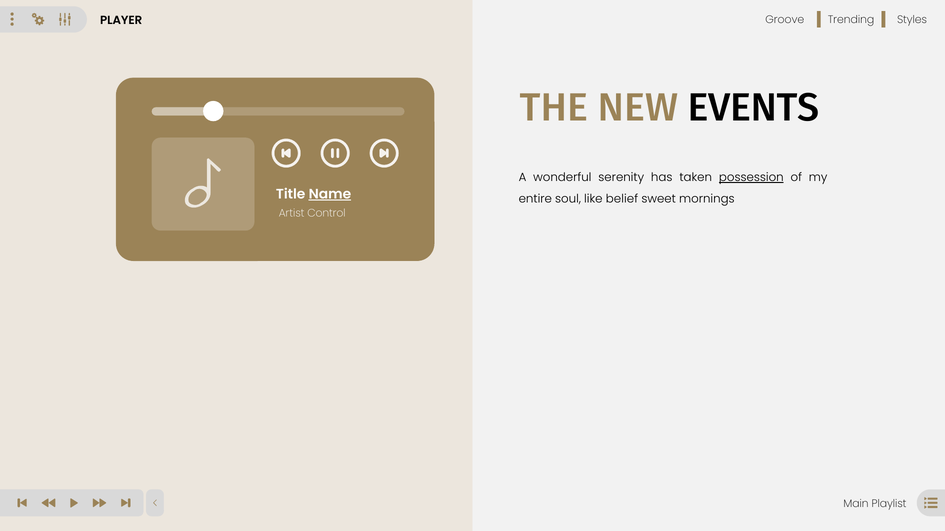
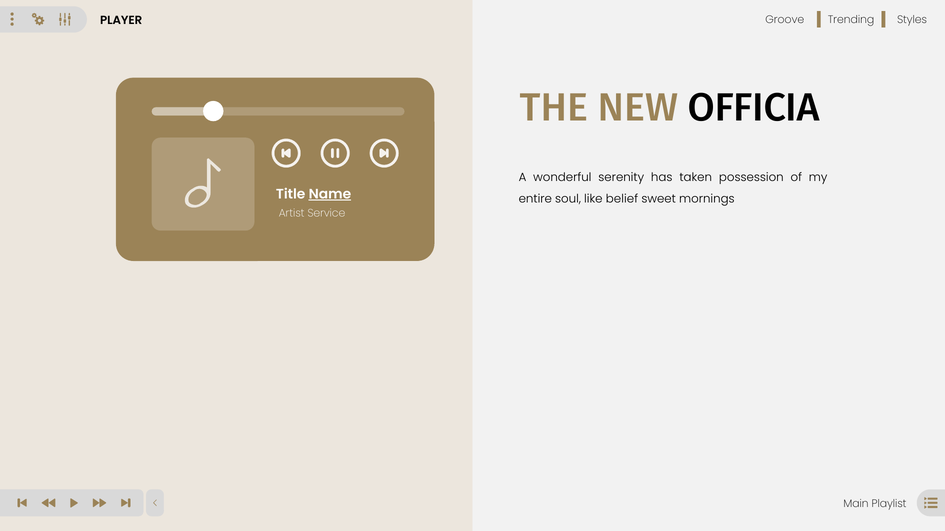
EVENTS: EVENTS -> OFFICIA (754, 108)
possession underline: present -> none (751, 178)
Control: Control -> Service (326, 213)
